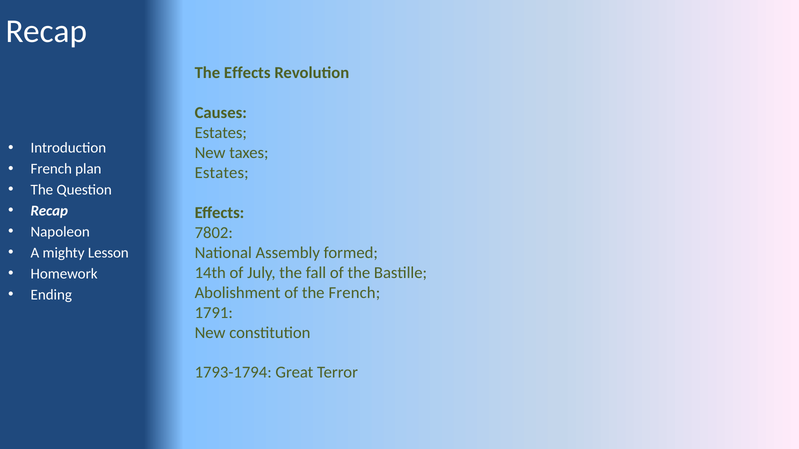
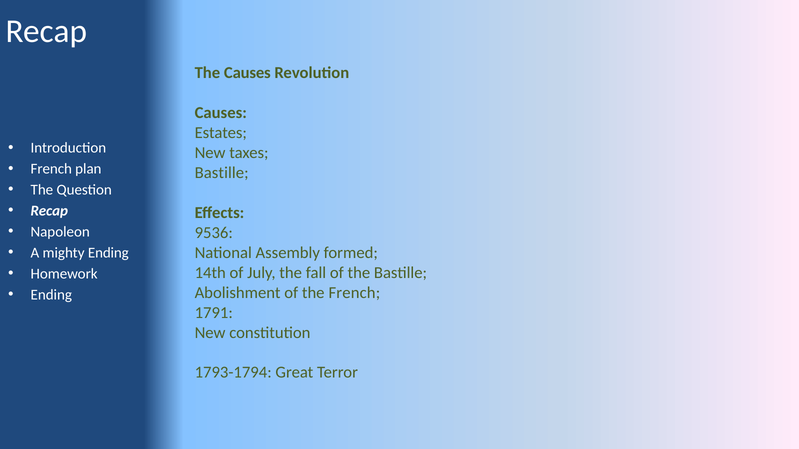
The Effects: Effects -> Causes (247, 73)
Estates: Estates -> Bastille (222, 173)
7802: 7802 -> 9536 (214, 233)
mighty Lesson: Lesson -> Ending (108, 253)
